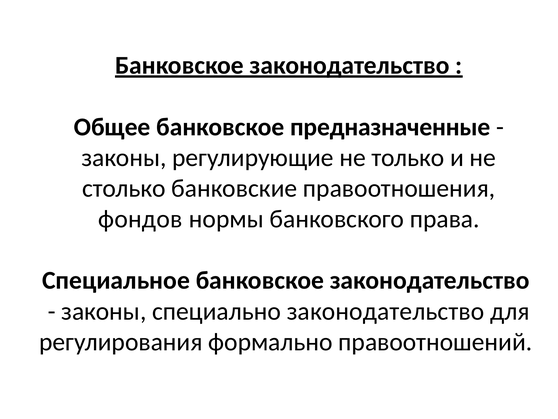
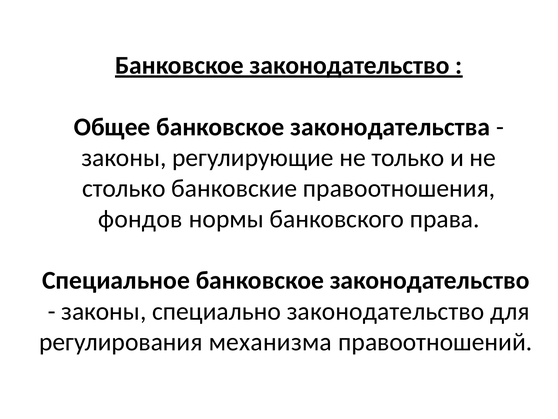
предназначенные: предназначенные -> законодательства (390, 127)
формально: формально -> механизма (270, 342)
